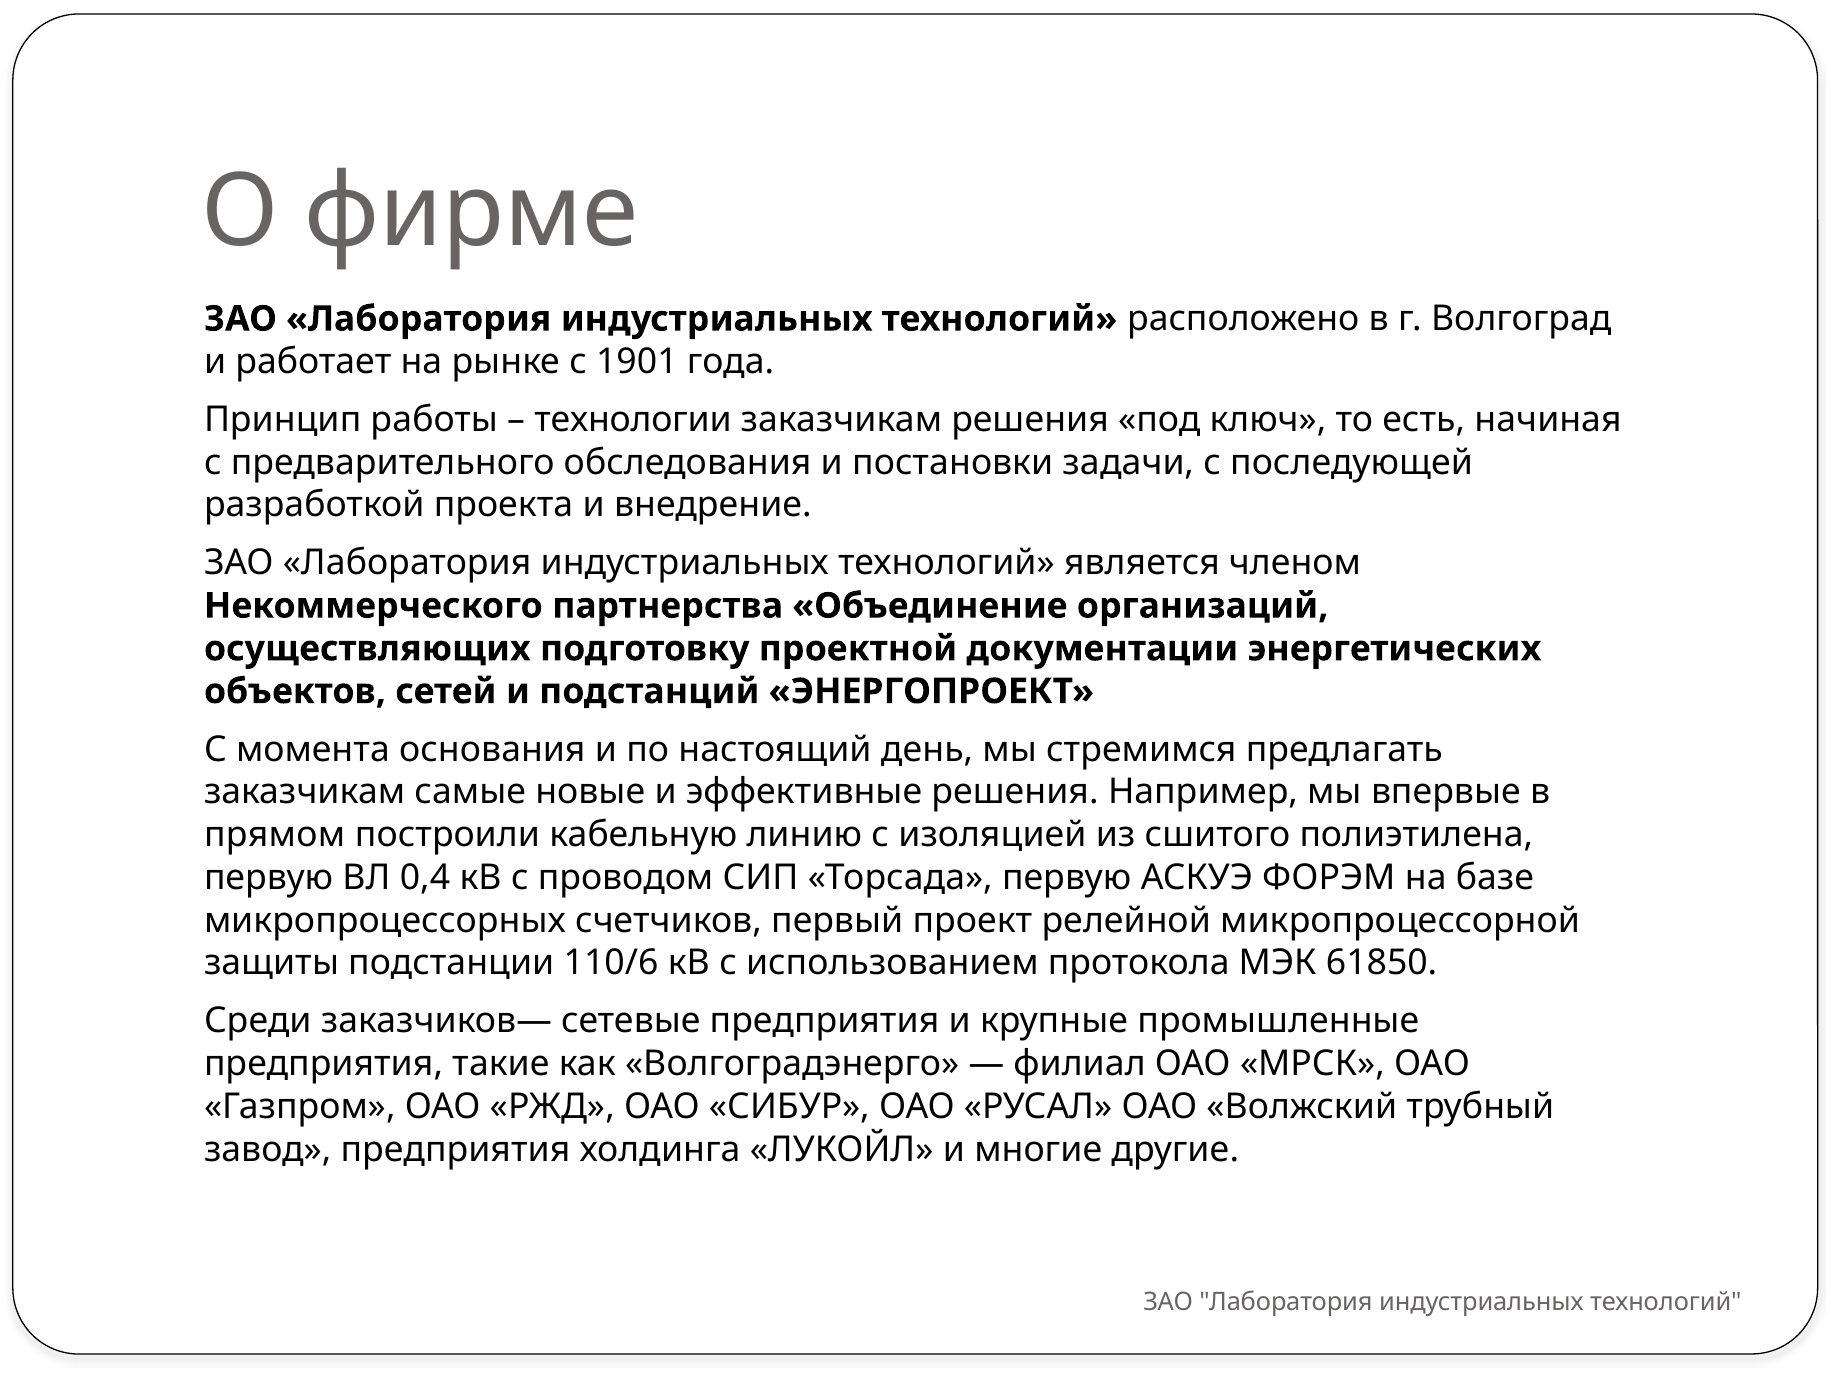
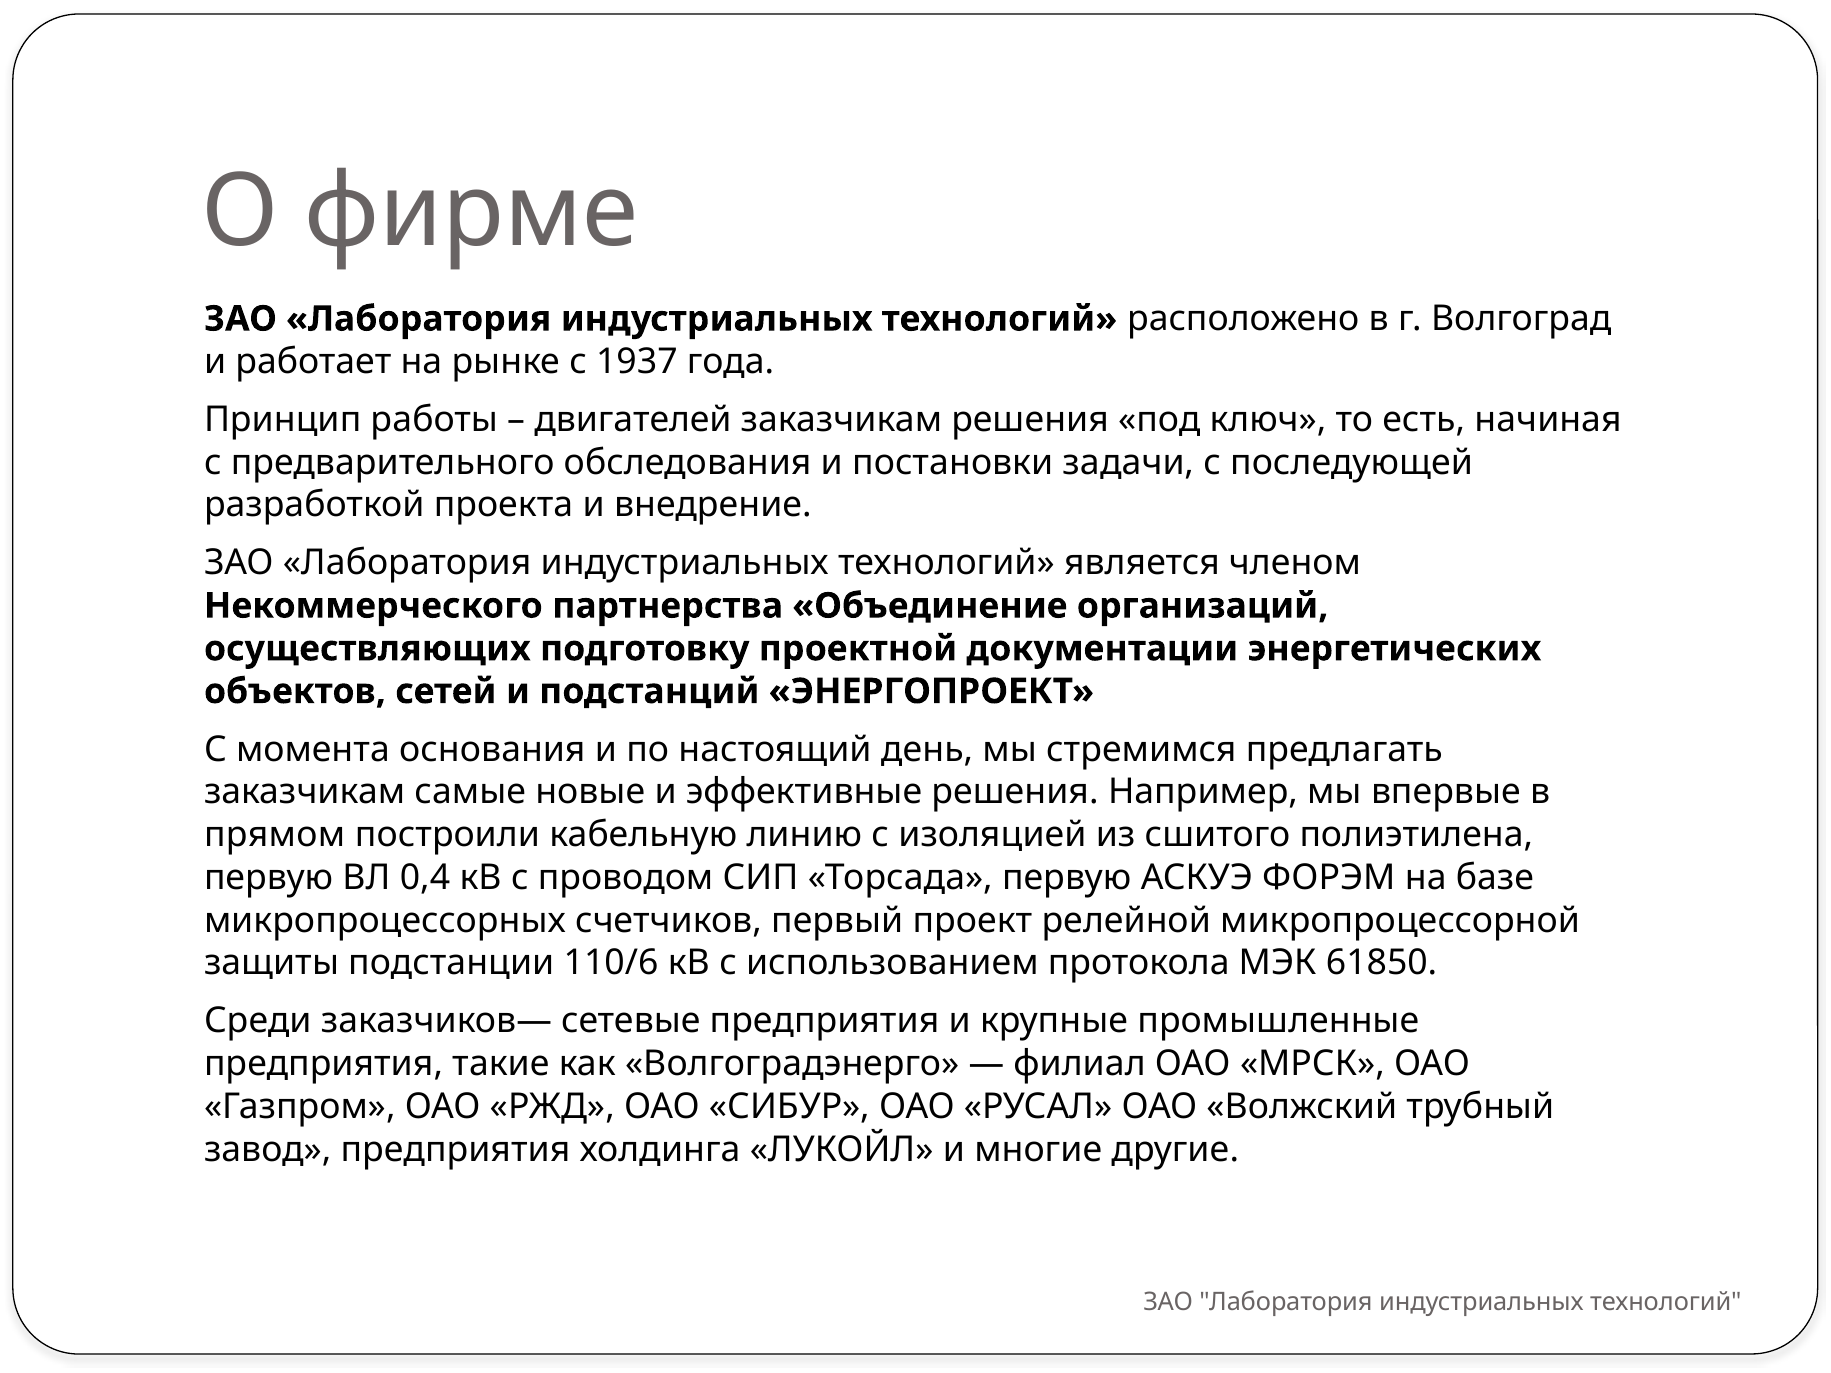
1901: 1901 -> 1937 (637, 362)
технологии: технологии -> двигателей (633, 420)
